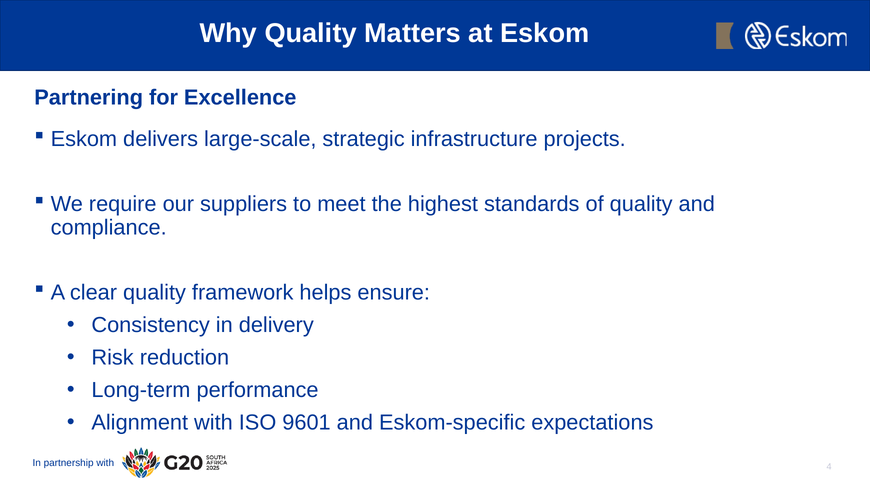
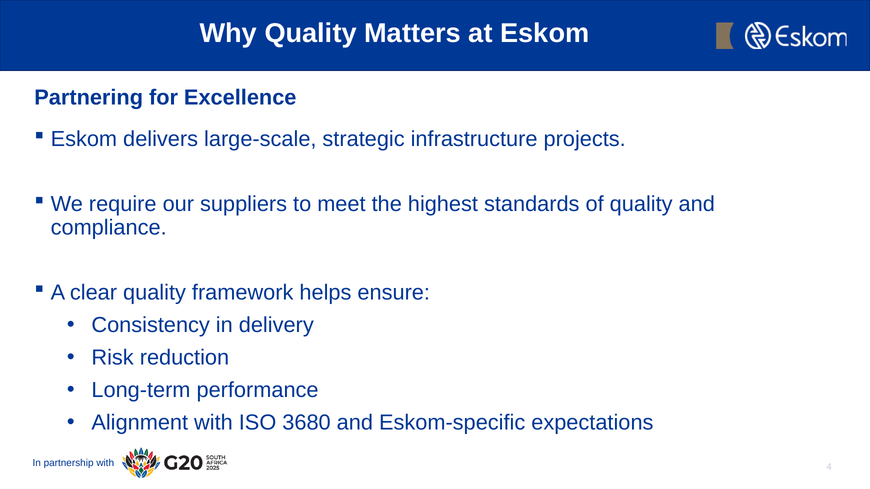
9601: 9601 -> 3680 (307, 423)
